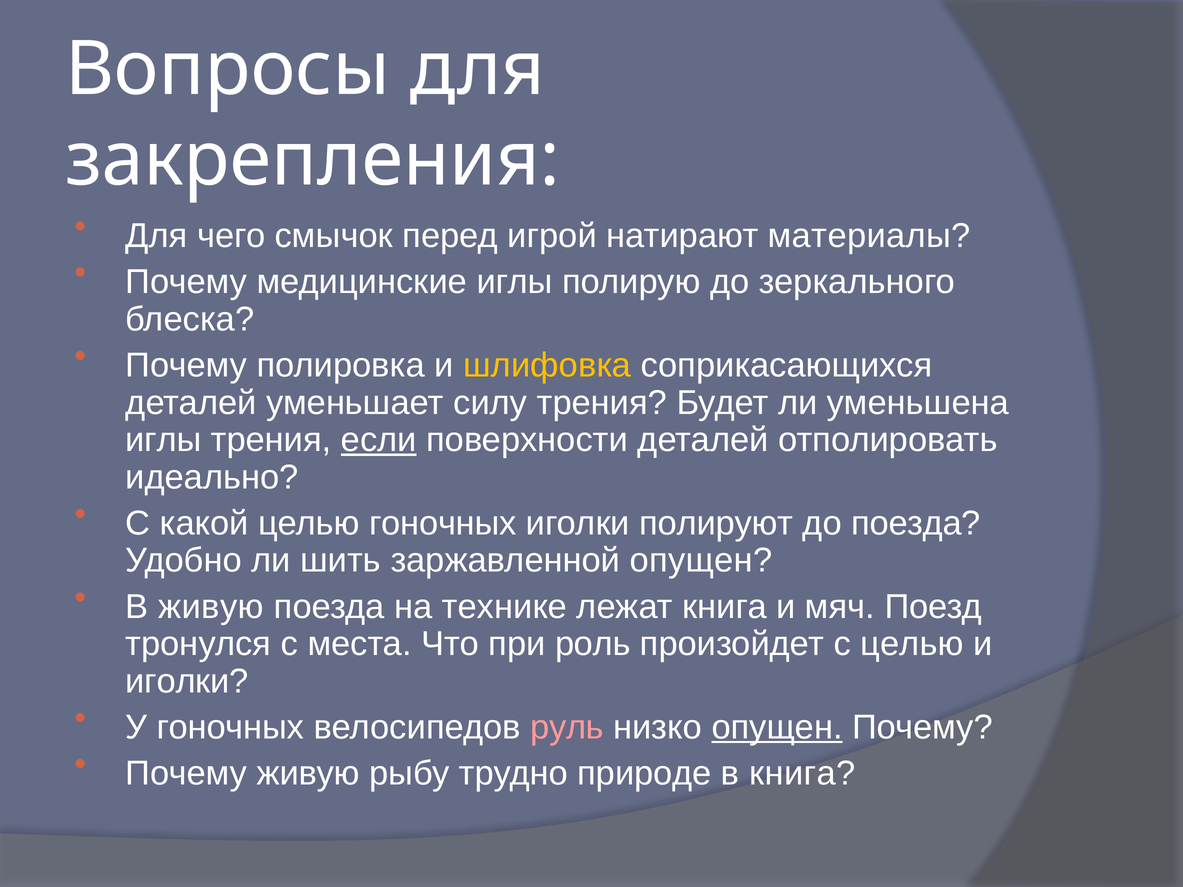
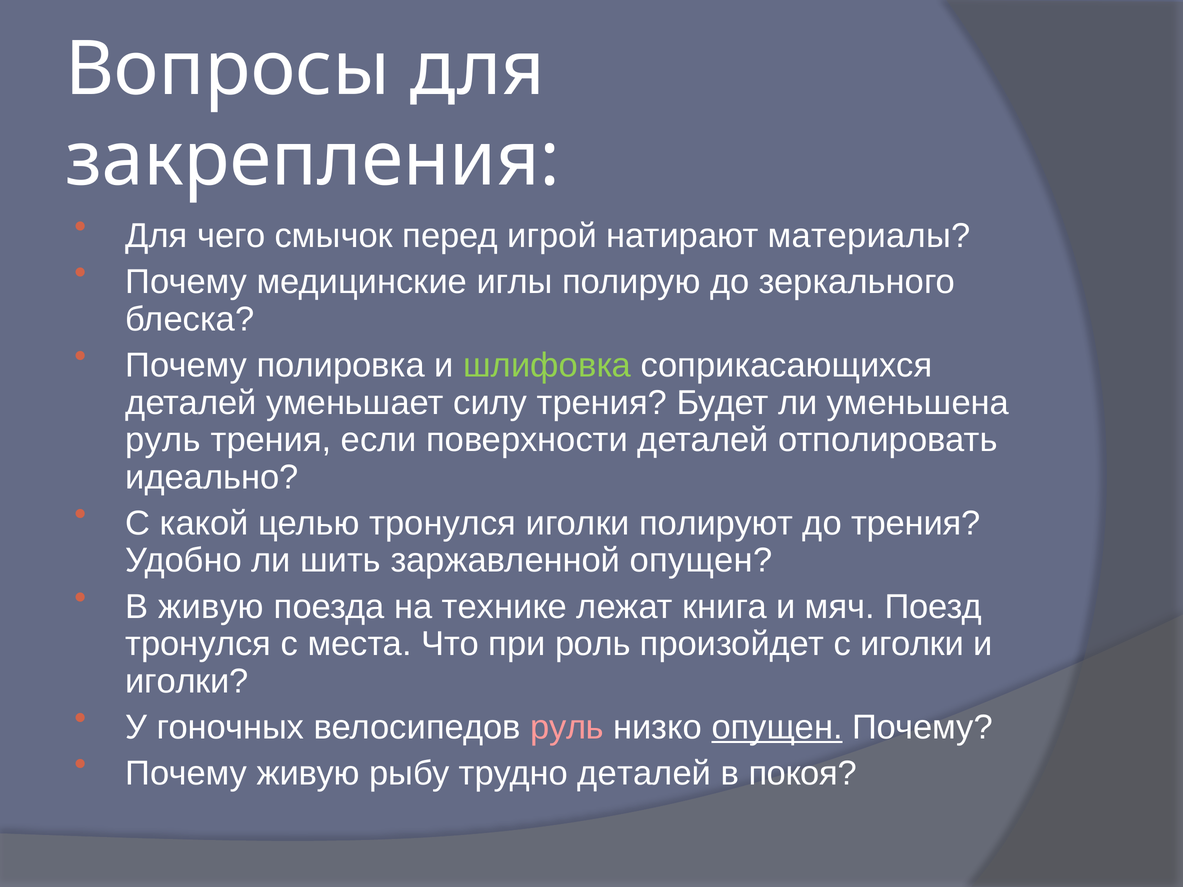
шлифовка colour: yellow -> light green (547, 366)
иглы: иглы -> руль (163, 440)
если underline: present -> none (379, 440)
целью гоночных: гоночных -> тронулся (443, 523)
до поезда: поезда -> трения (916, 523)
с целью: целью -> иголки (912, 644)
трудно природе: природе -> деталей (644, 774)
в книга: книга -> покоя (803, 774)
